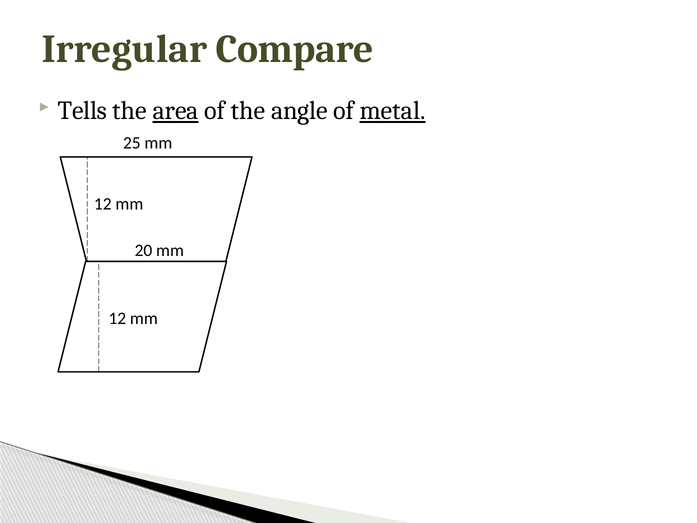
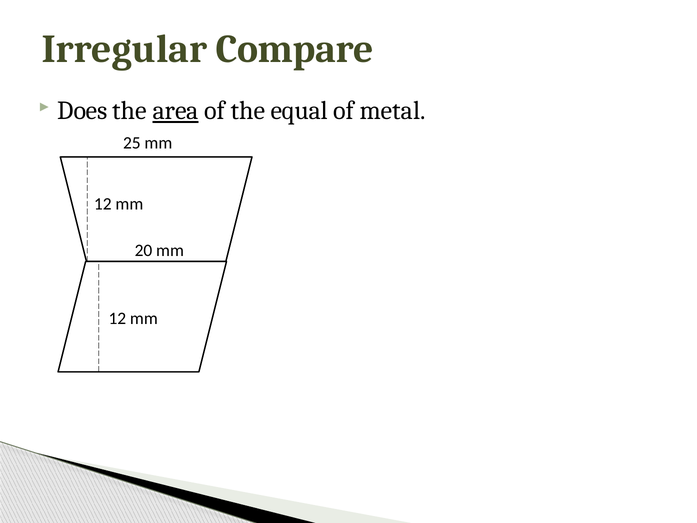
Tells: Tells -> Does (82, 111)
angle: angle -> equal (299, 111)
metal underline: present -> none (393, 111)
